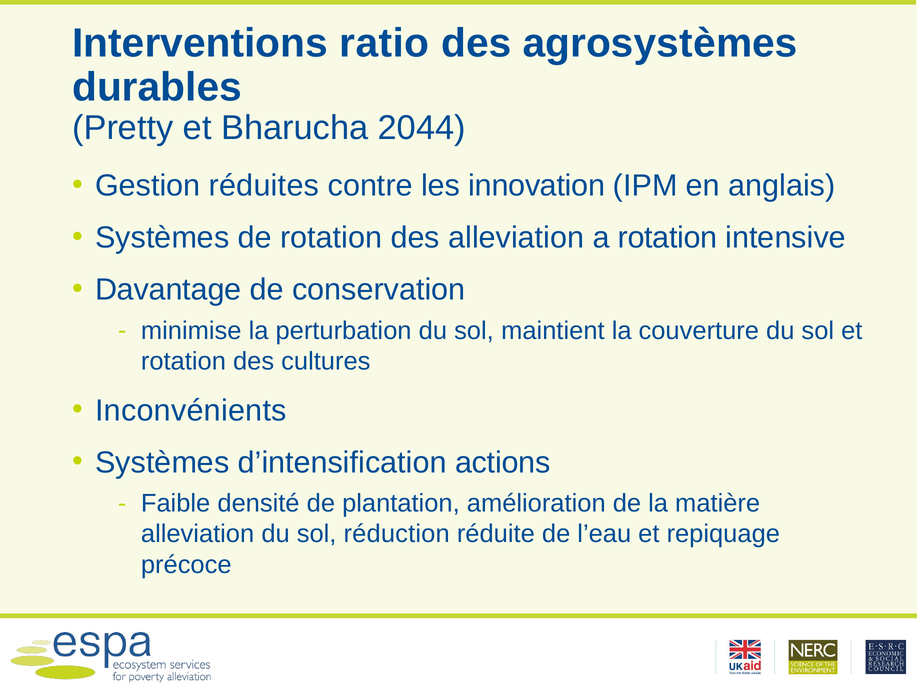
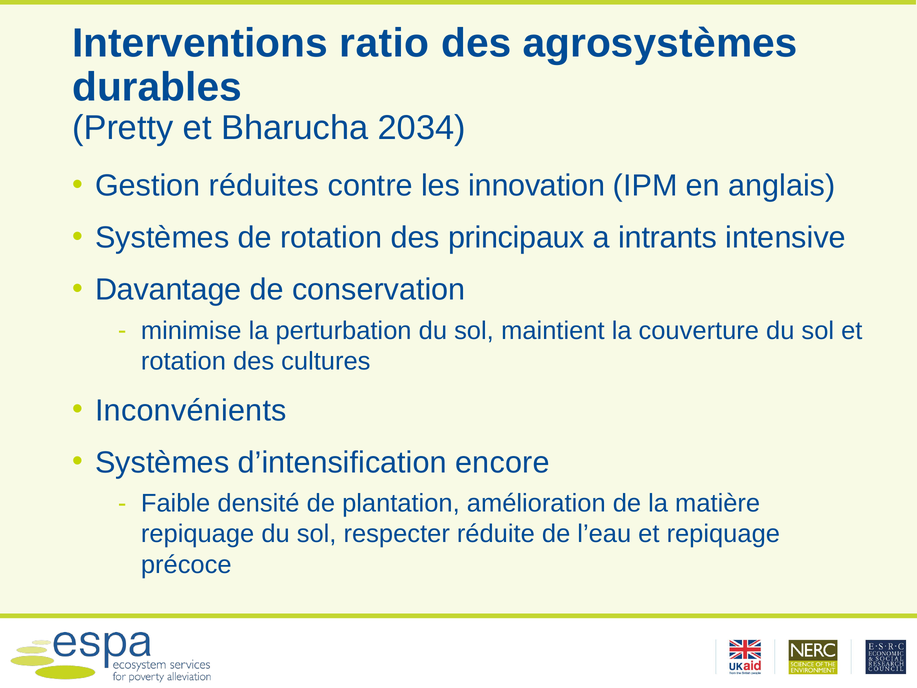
2044: 2044 -> 2034 (422, 128)
des alleviation: alleviation -> principaux (516, 238)
a rotation: rotation -> intrants (668, 238)
actions: actions -> encore (502, 462)
alleviation: alleviation -> repiquage (198, 534)
réduction: réduction -> respecter (397, 534)
